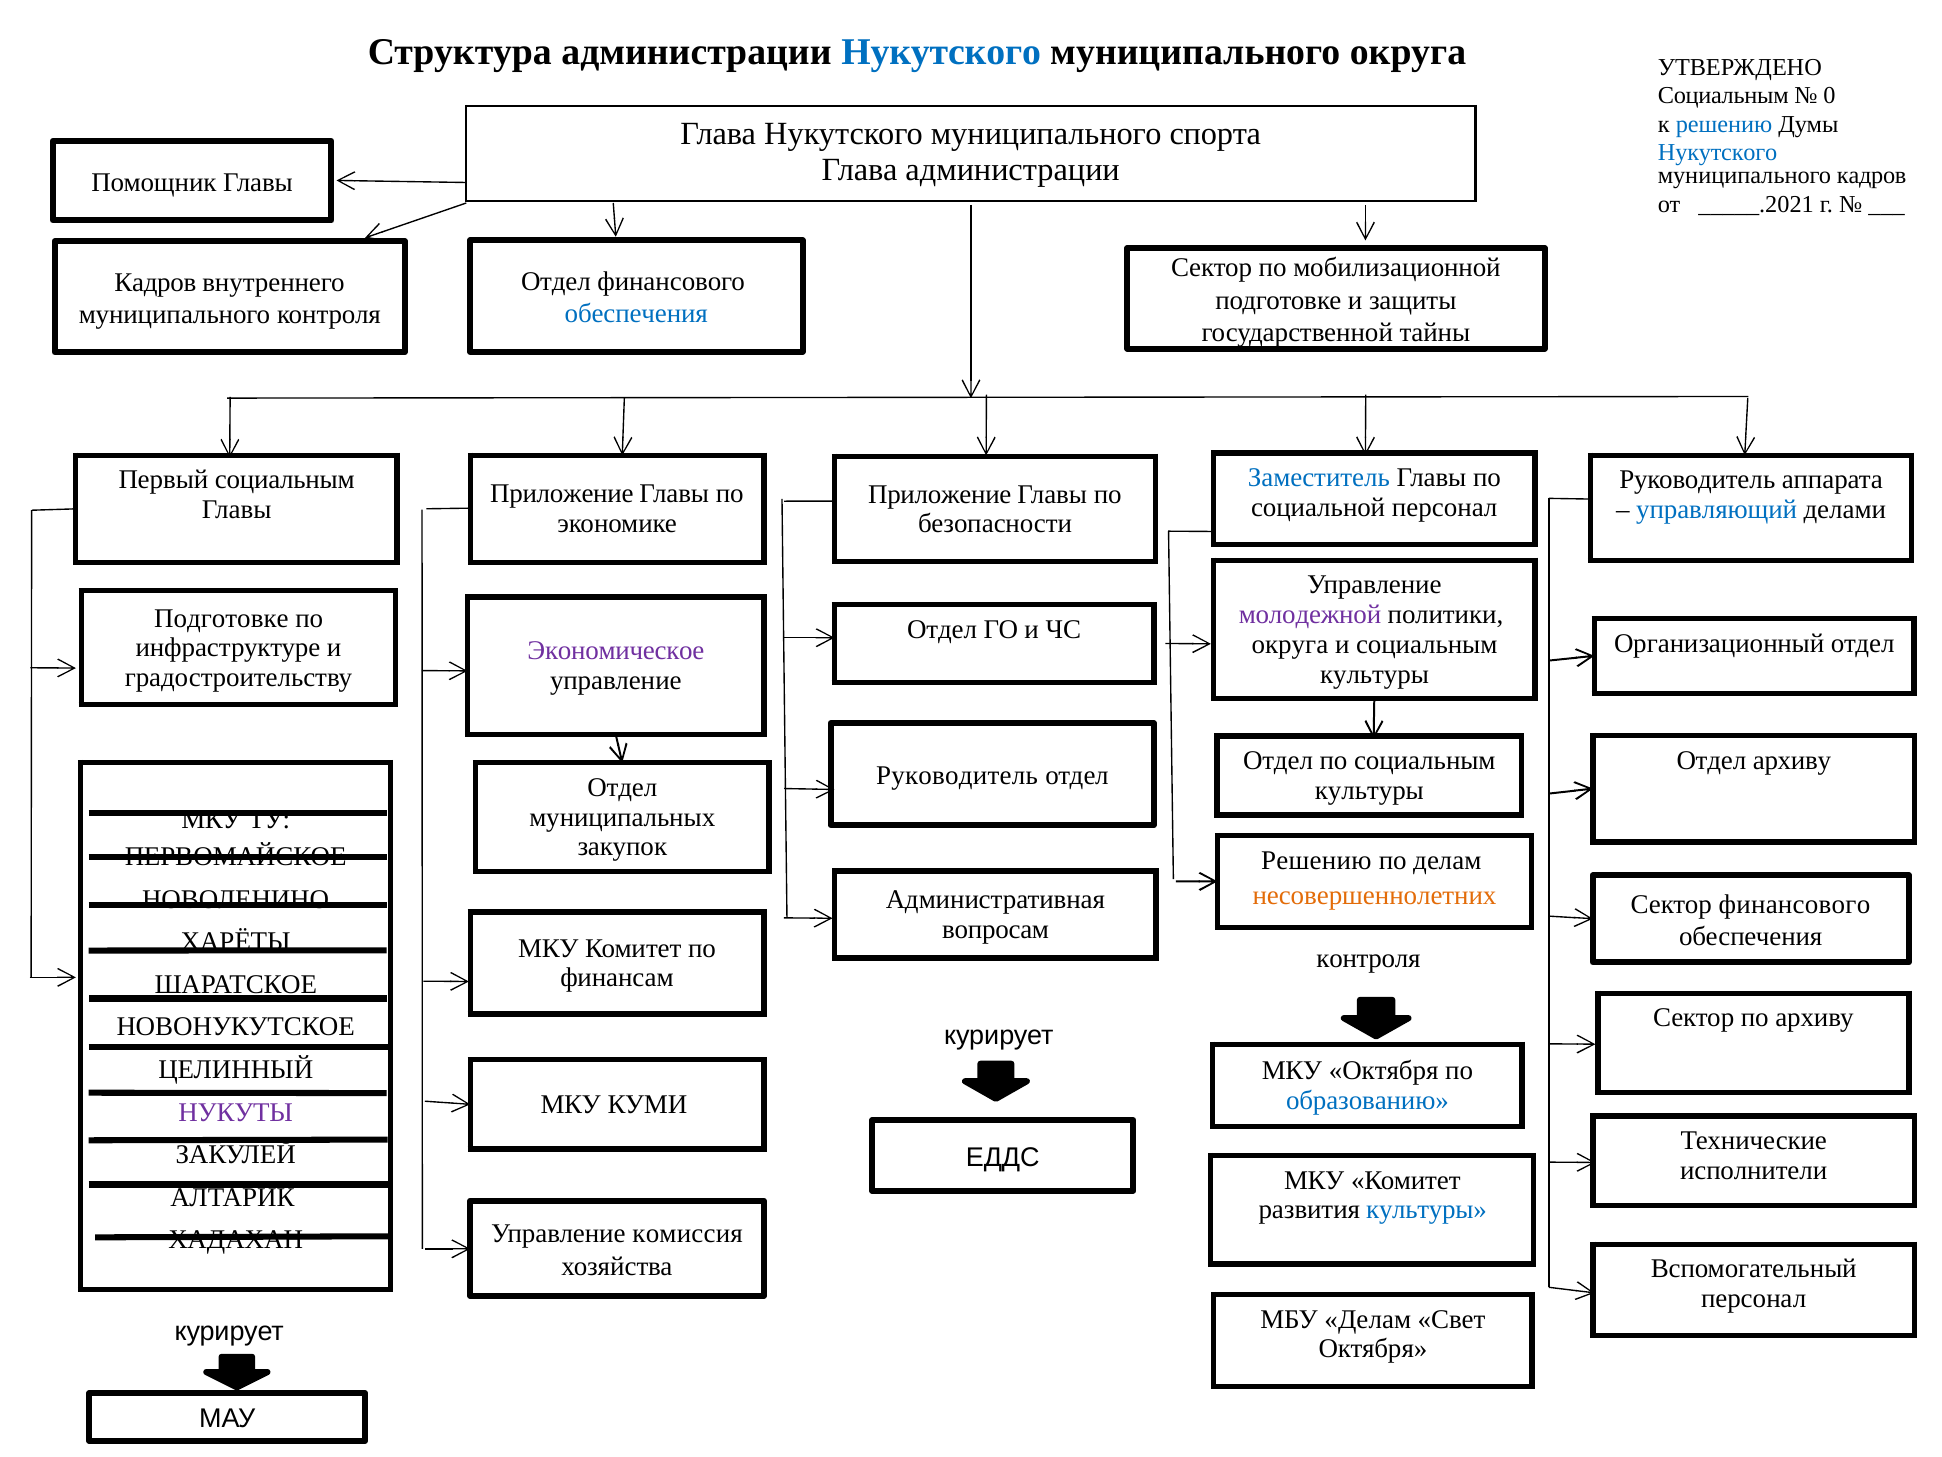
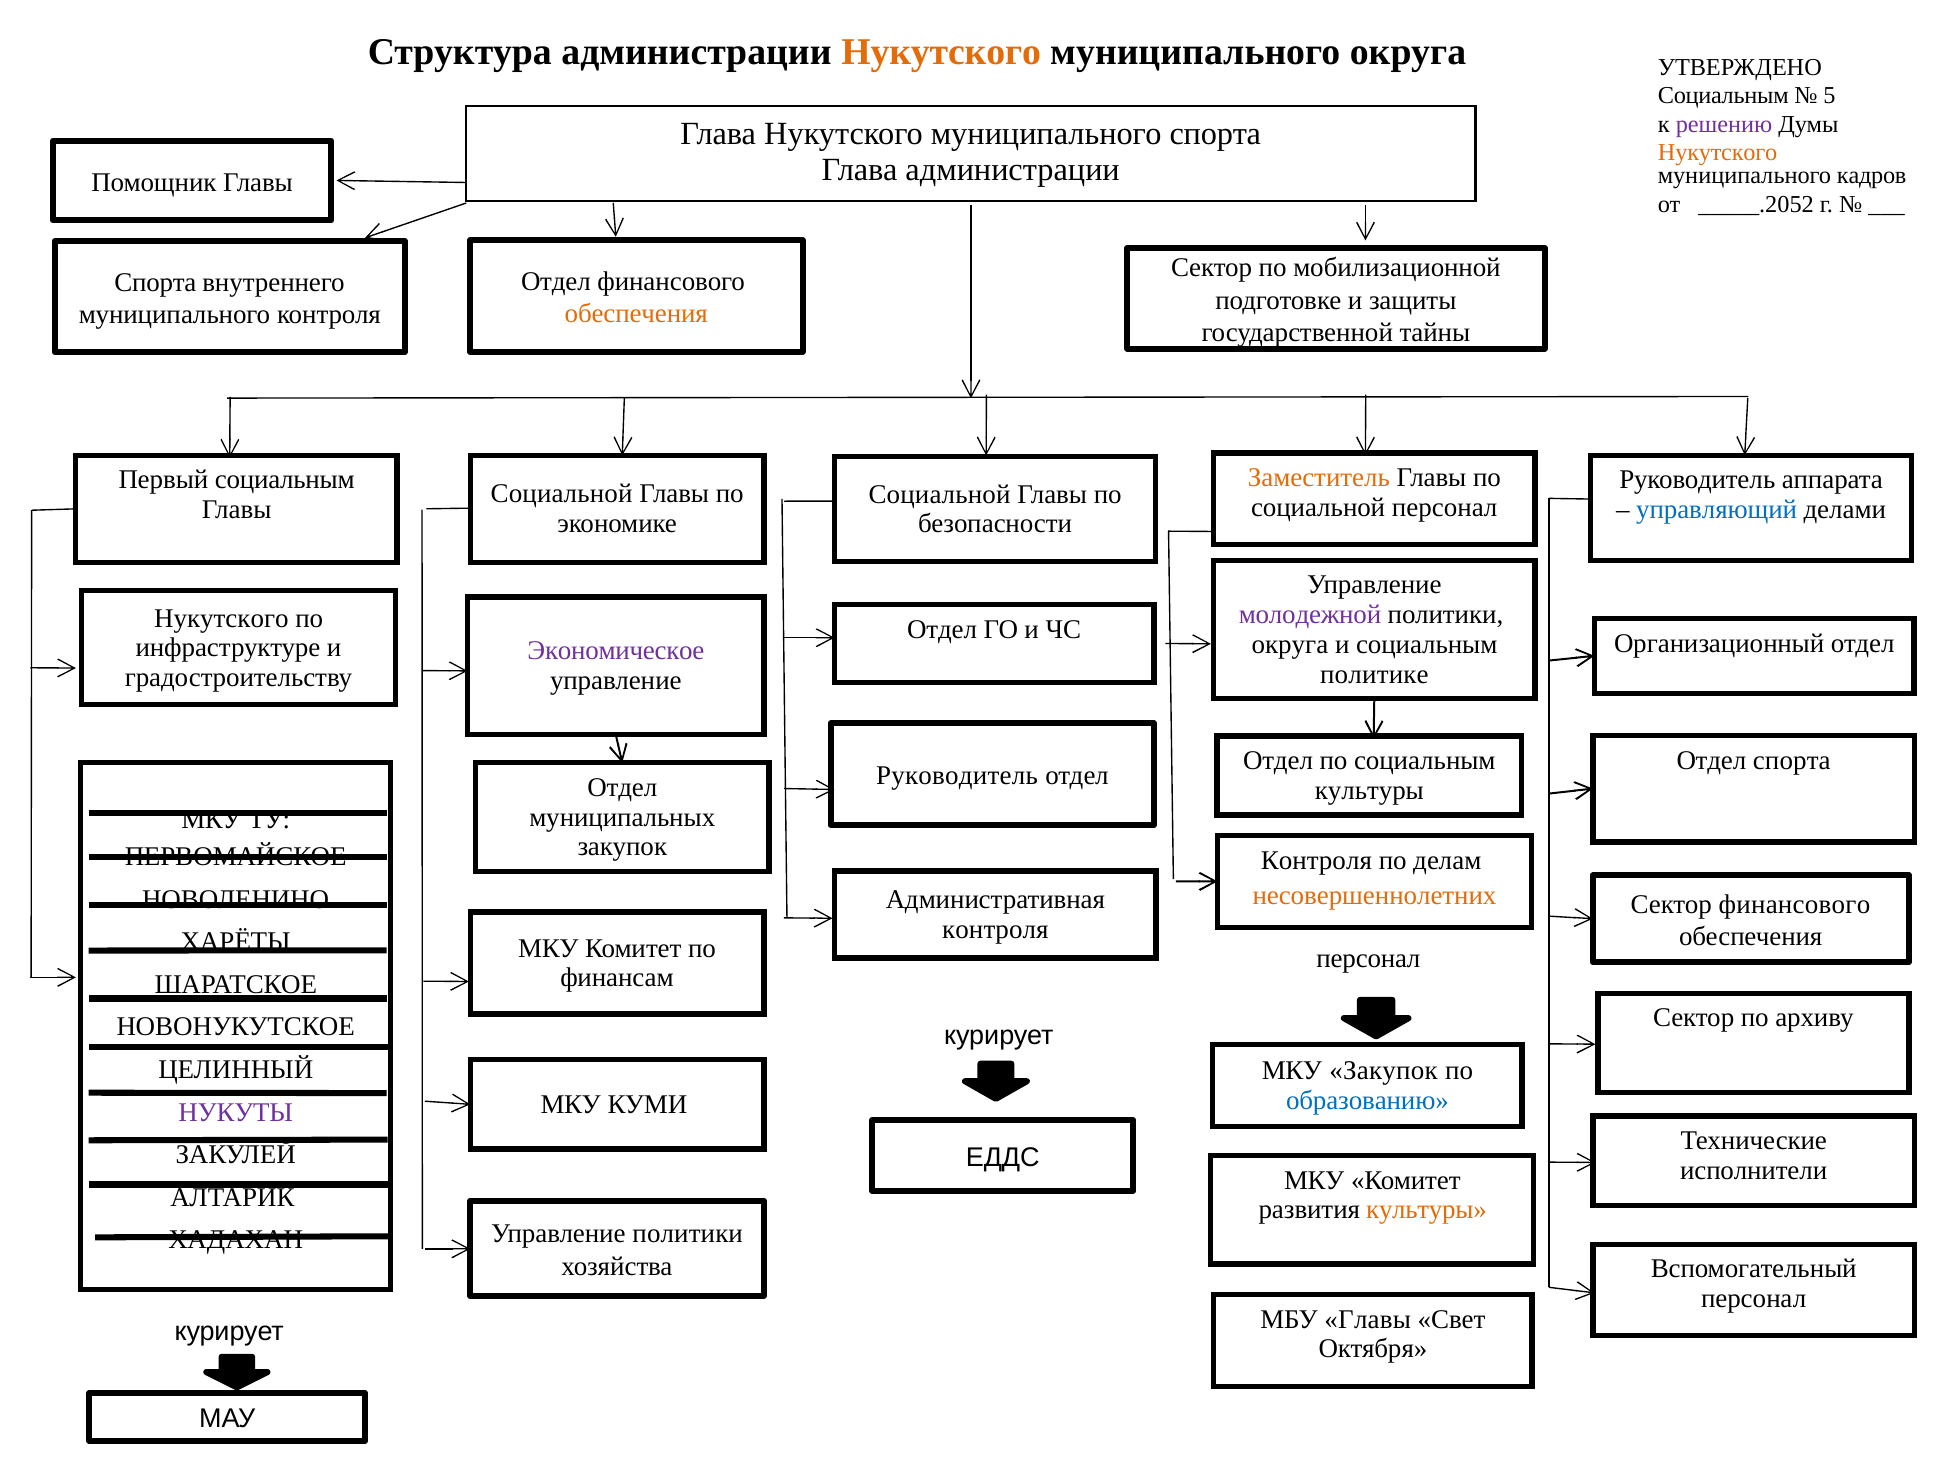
Нукутского colour: blue -> orange (941, 52)
0: 0 -> 5 (1830, 96)
решению colour: blue -> purple (1724, 124)
Нукутского colour: blue -> orange (1718, 152)
_____.2021: _____.2021 -> _____.2052 (1756, 204)
Кадров: Кадров -> Спорта (155, 282)
обеспечения colour: blue -> orange (636, 314)
Заместитель colour: blue -> orange (1319, 478)
Приложение: Приложение -> Социальной (562, 494)
Приложение: Приложение -> Социальной (940, 494)
Подготовке: Подготовке -> Нукутского (221, 618)
культуры: культуры -> политике (1374, 674)
Отдел архиву: архиву -> спорта (1792, 760)
Решению: Решению -> Контроля (1316, 860)
вопросам: вопросам -> контроля (995, 929)
контроля: контроля -> персонал (1368, 958)
МКУ Октября: Октября -> Закупок (1383, 1070)
культуры colour: blue -> orange (1426, 1210)
Управление комиссия: комиссия -> политики (688, 1234)
МБУ Делам: Делам -> Главы (1368, 1319)
